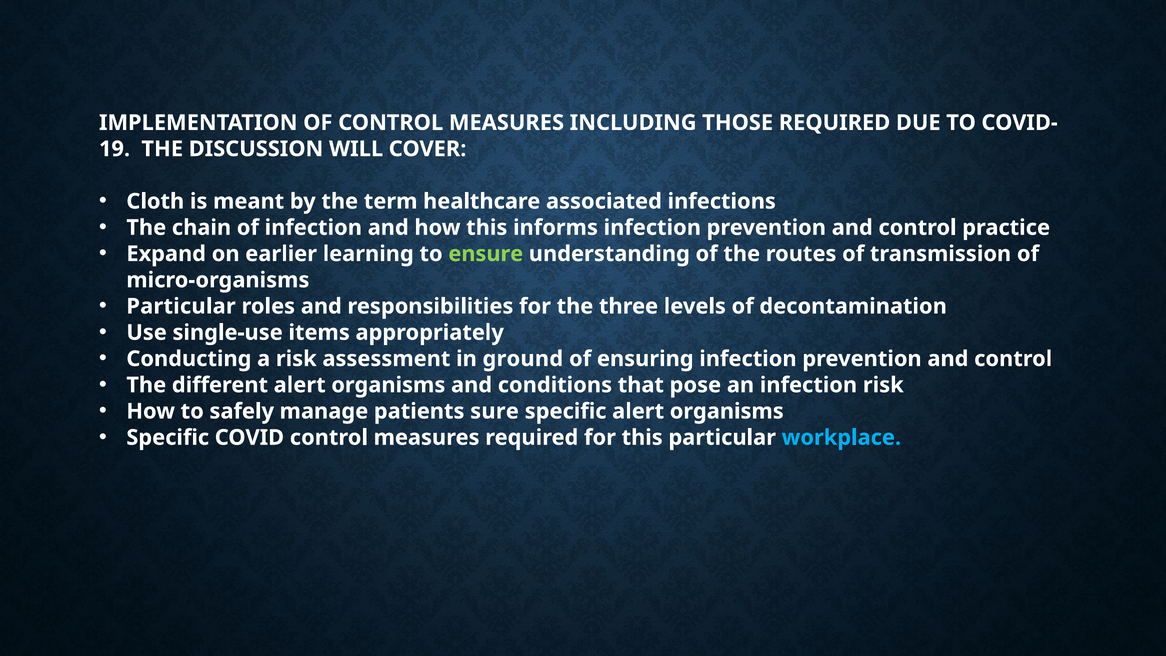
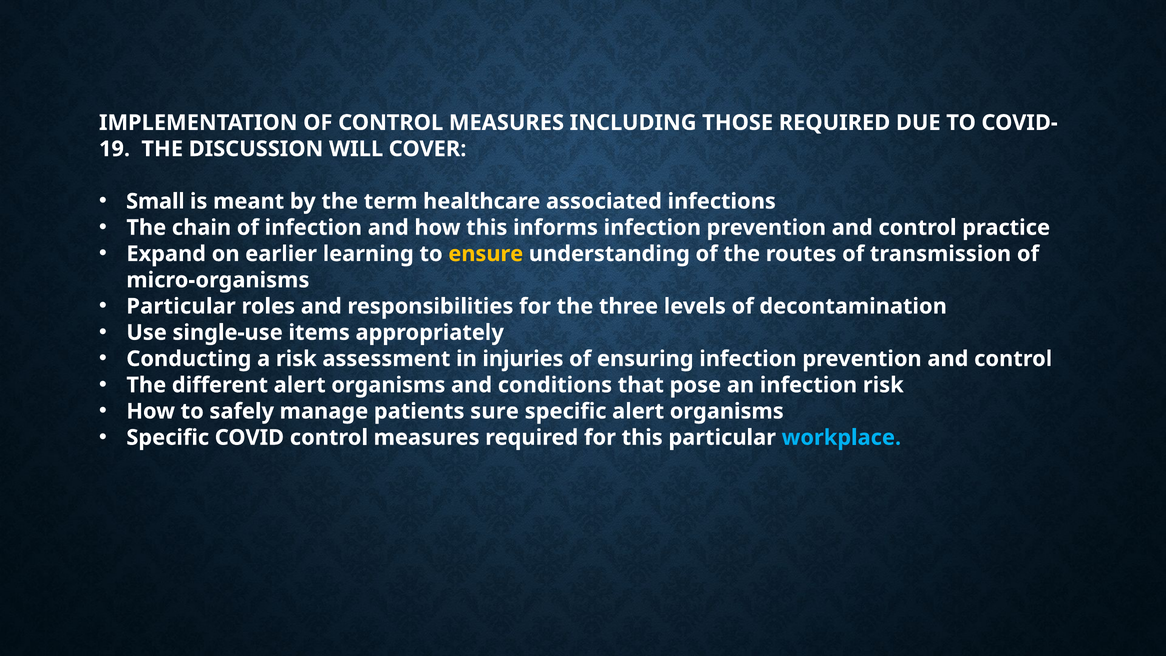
Cloth: Cloth -> Small (155, 201)
ensure colour: light green -> yellow (486, 254)
ground: ground -> injuries (523, 359)
